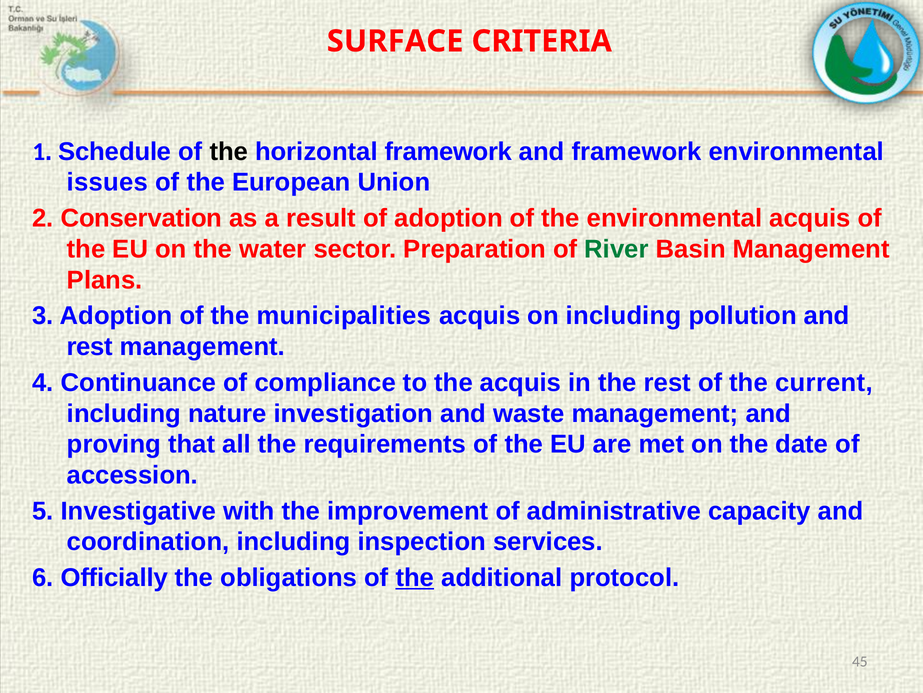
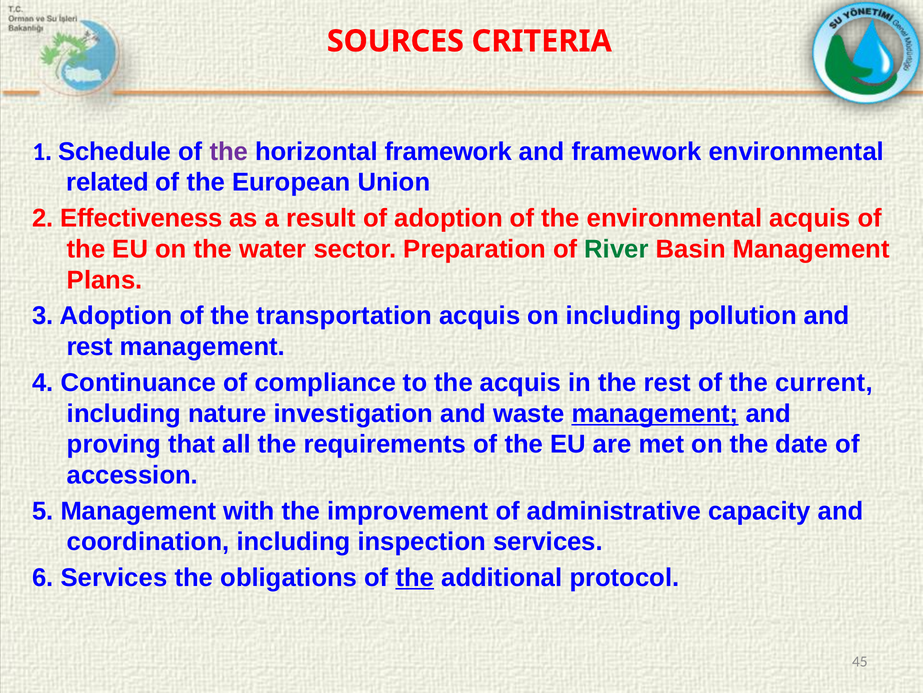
SURFACE: SURFACE -> SOURCES (395, 41)
the colour: black -> purple (229, 152)
issues: issues -> related (108, 182)
Conservation: Conservation -> Effectiveness (141, 218)
municipalities: municipalities -> transportation (344, 316)
management underline: none -> present (655, 413)
5 Investigative: Investigative -> Management (139, 511)
6 Officially: Officially -> Services (114, 577)
